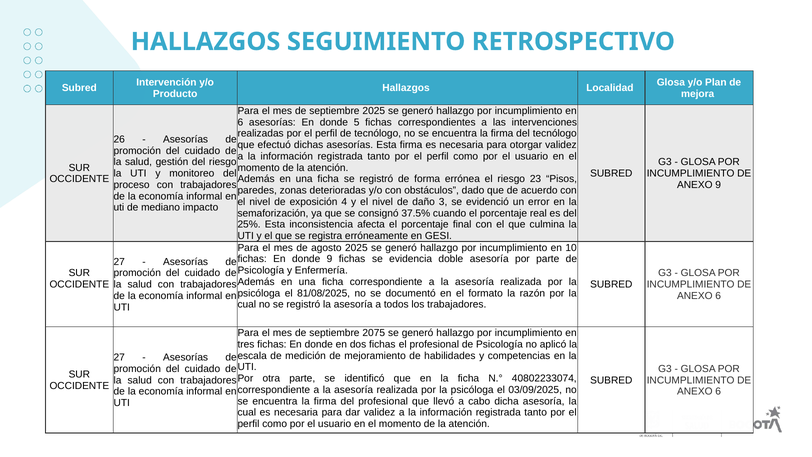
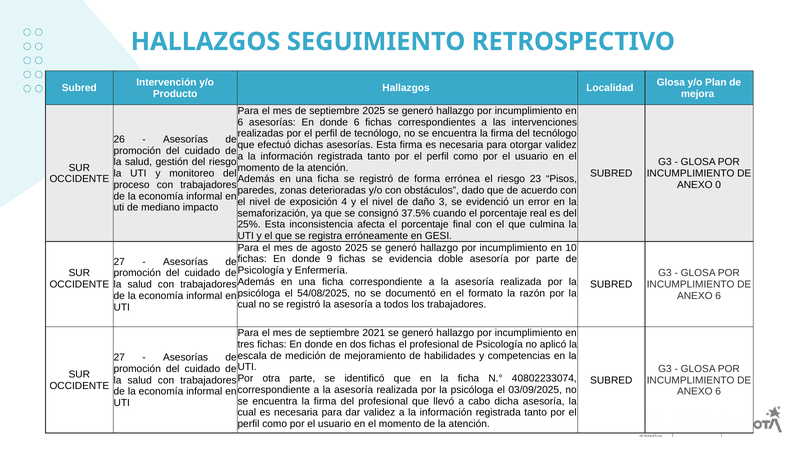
donde 5: 5 -> 6 (357, 122)
ANEXO 9: 9 -> 0 (718, 185)
81/08/2025: 81/08/2025 -> 54/08/2025 (324, 293)
2075: 2075 -> 2021 (374, 333)
